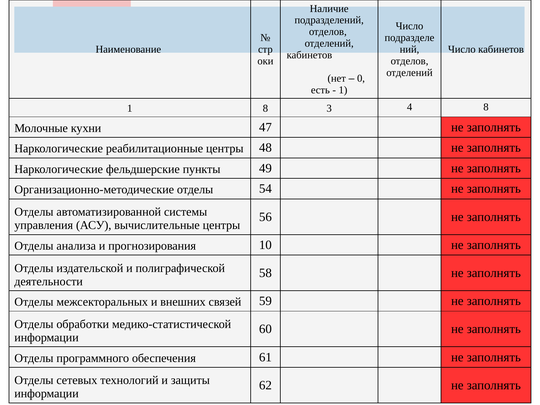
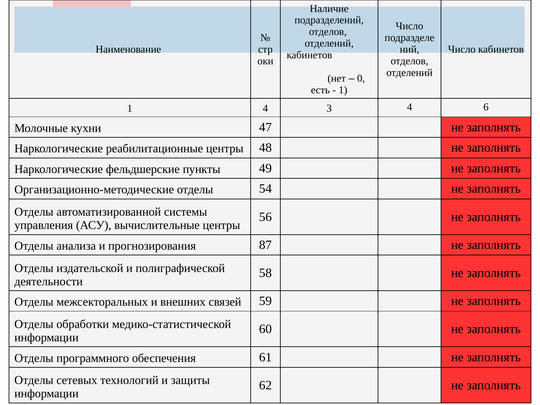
1 8: 8 -> 4 (265, 108)
4 8: 8 -> 6 (486, 107)
10: 10 -> 87 (265, 245)
